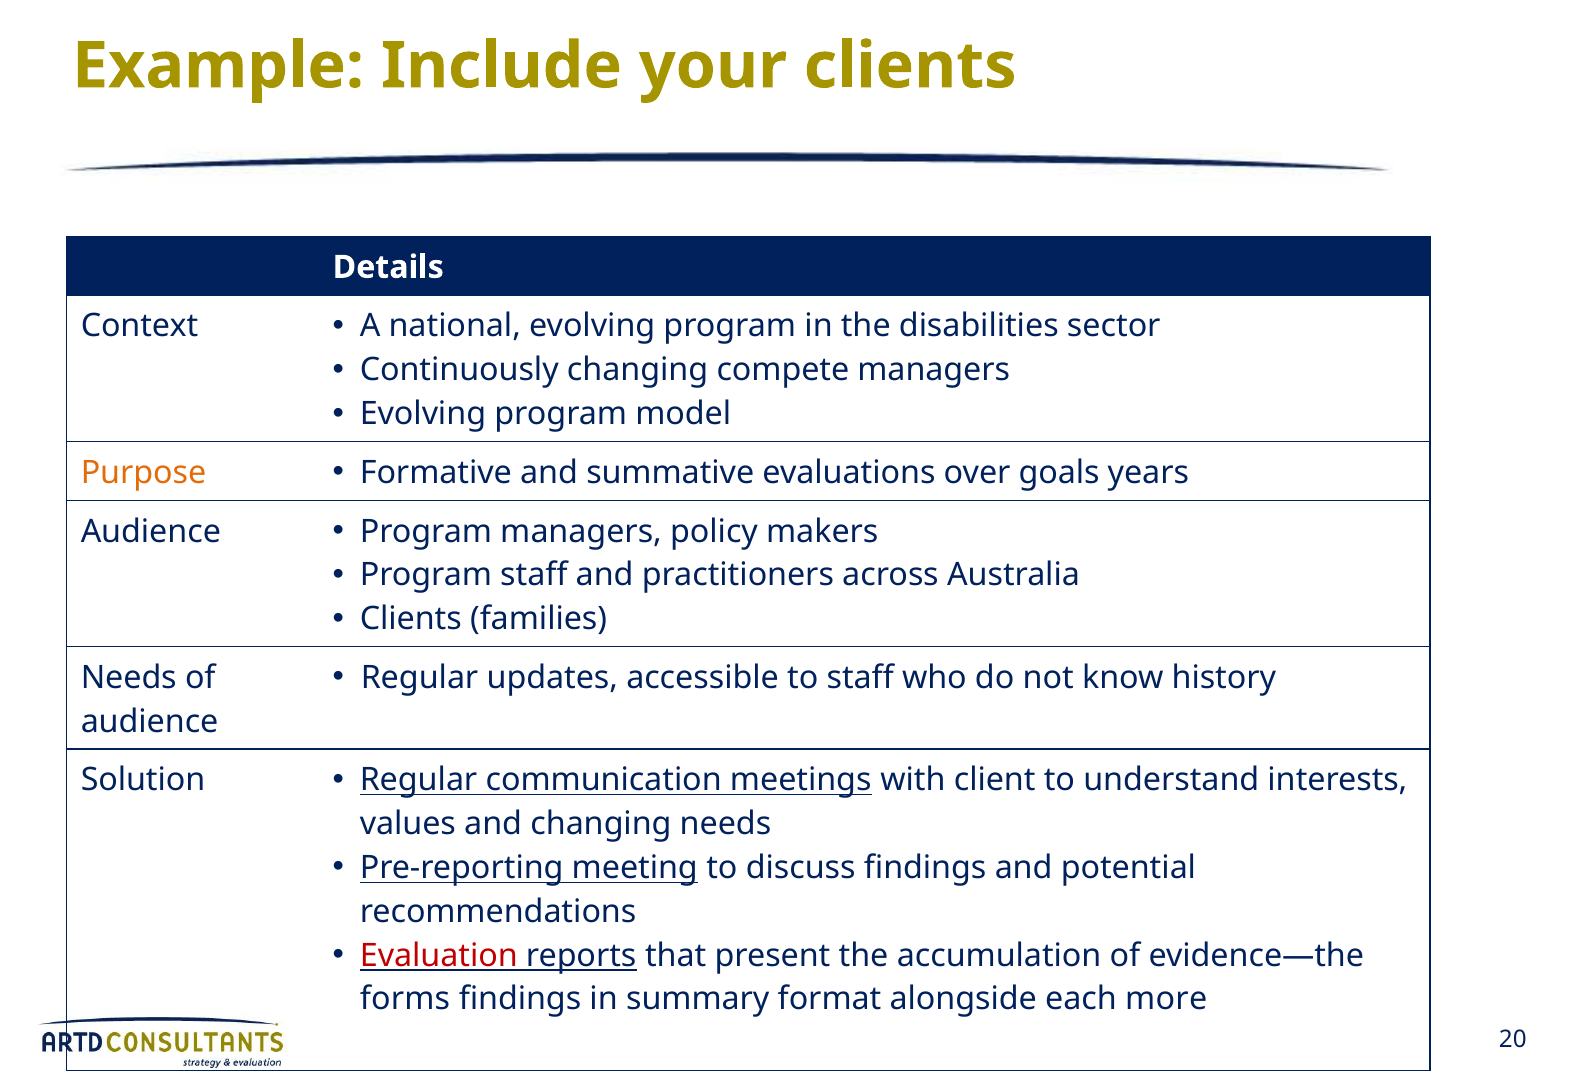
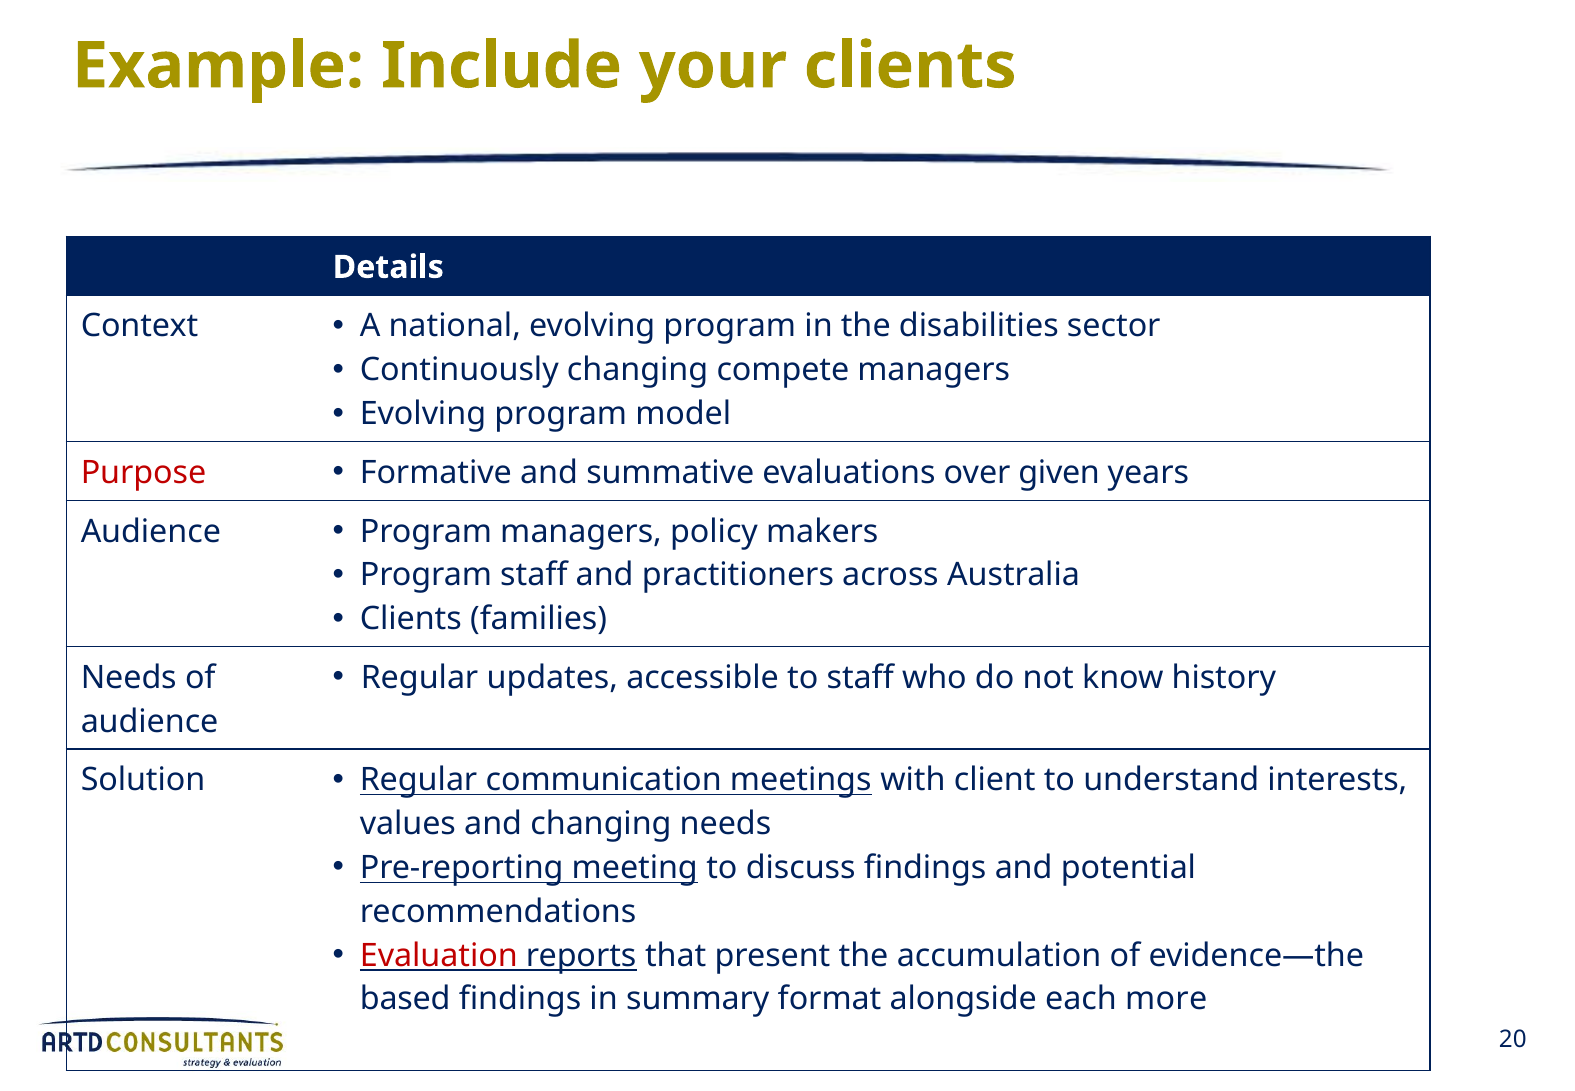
Purpose colour: orange -> red (144, 472)
goals: goals -> given (1059, 472)
forms: forms -> based (405, 999)
